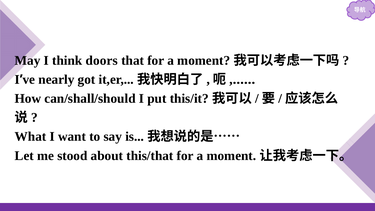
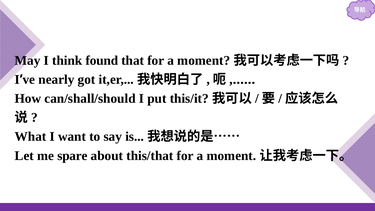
doors: doors -> found (102, 60)
stood: stood -> spare (72, 156)
